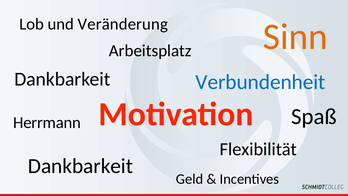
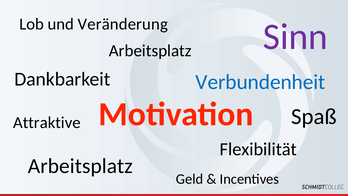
Sinn colour: orange -> purple (295, 37)
Herrmann: Herrmann -> Attraktive (47, 123)
Dankbarkeit: Dankbarkeit -> Arbeitsplatz (80, 166)
